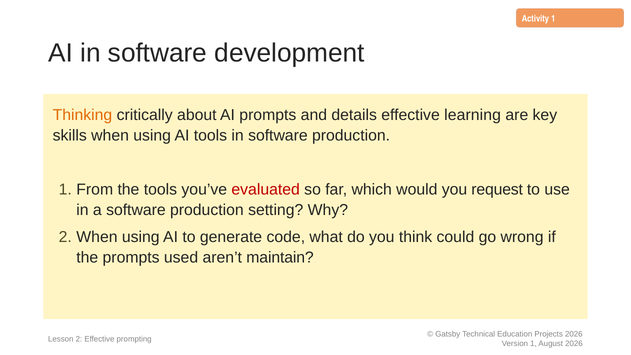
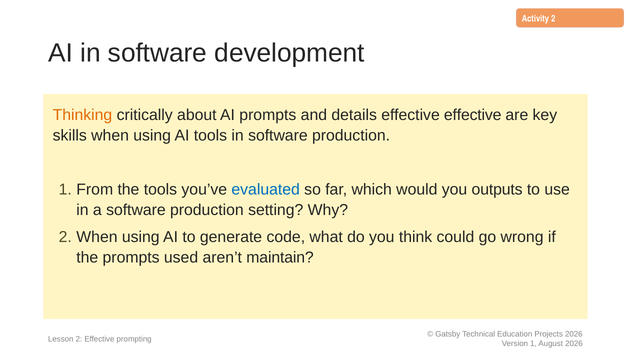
Activity 1: 1 -> 2 (553, 19)
effective learning: learning -> effective (473, 115)
evaluated colour: red -> blue (266, 190)
request: request -> outputs (497, 190)
